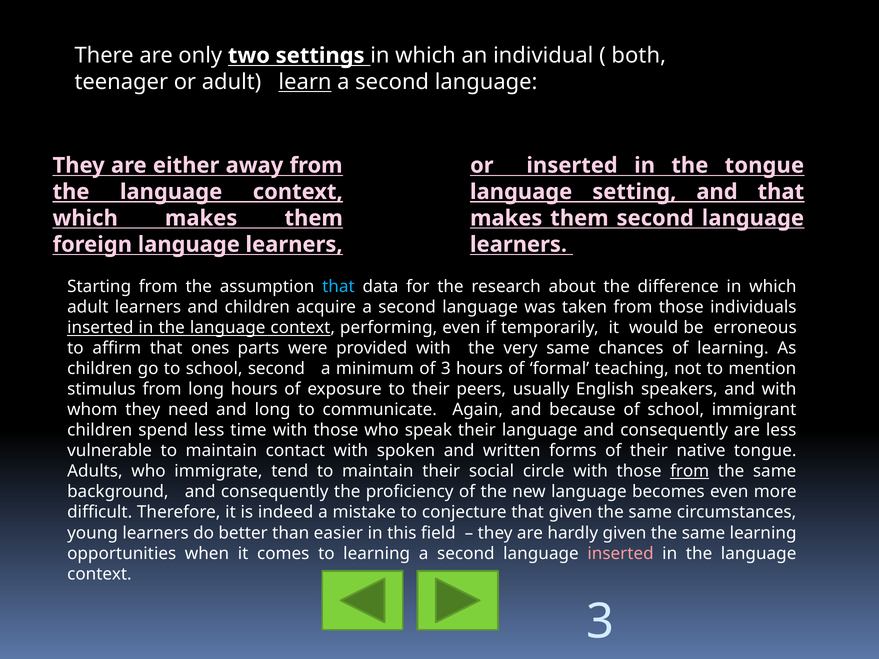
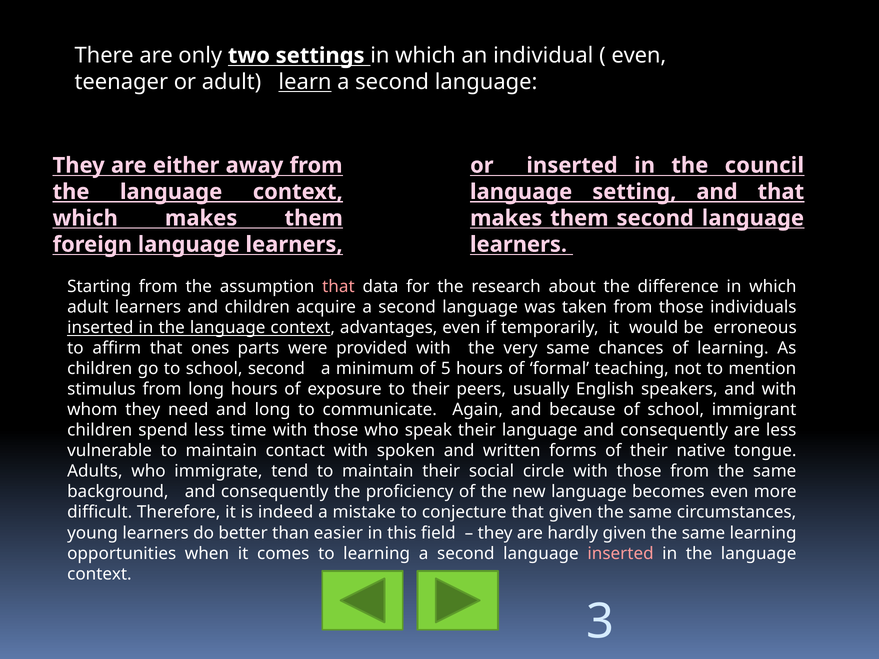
both: both -> even (639, 56)
the tongue: tongue -> council (764, 166)
that colour: light blue -> pink (338, 287)
performing: performing -> advantages (389, 328)
of 3: 3 -> 5 (446, 369)
from underline: present -> none (690, 472)
